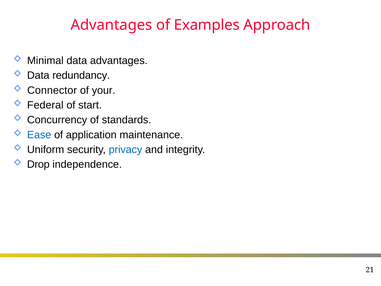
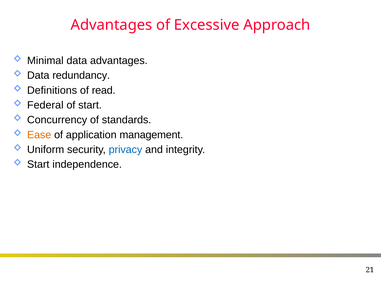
Examples: Examples -> Excessive (207, 25)
Connector: Connector -> Definitions (52, 90)
your: your -> read (104, 90)
Ease colour: blue -> orange (39, 135)
maintenance: maintenance -> management (151, 135)
Drop: Drop -> Start (38, 164)
